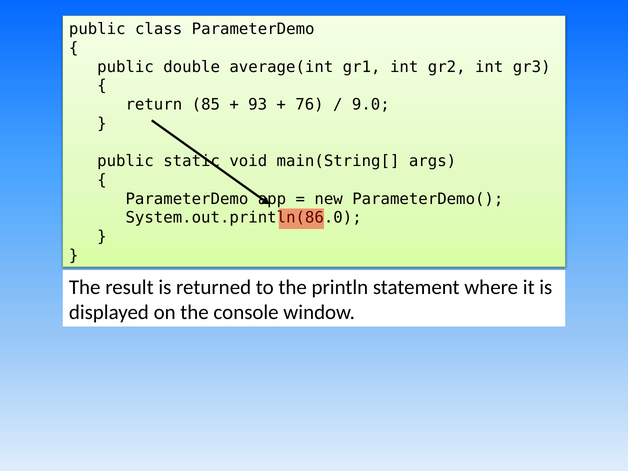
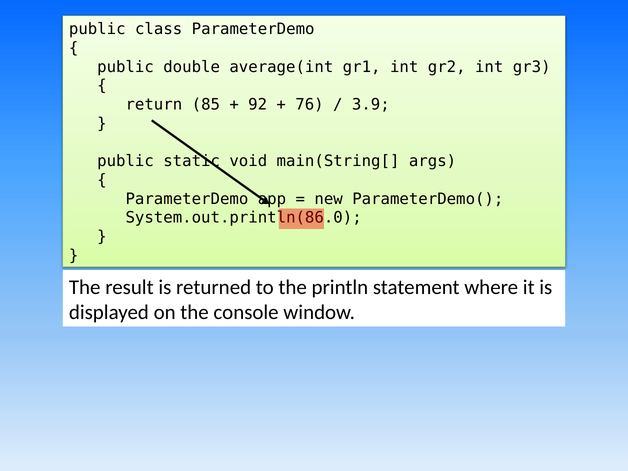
93: 93 -> 92 (258, 105)
9.0: 9.0 -> 3.9 (371, 105)
